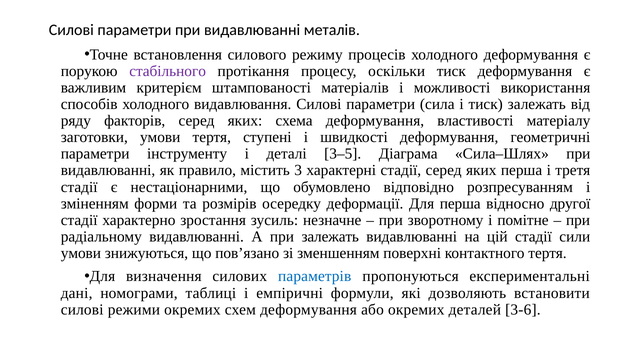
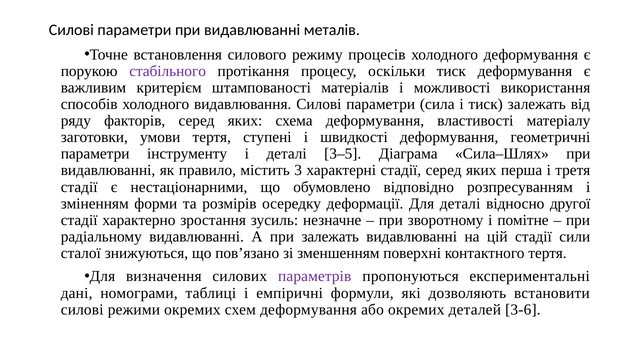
Для перша: перша -> деталі (460, 204)
умови: умови -> сталої (81, 253)
параметрів colour: blue -> purple (315, 276)
